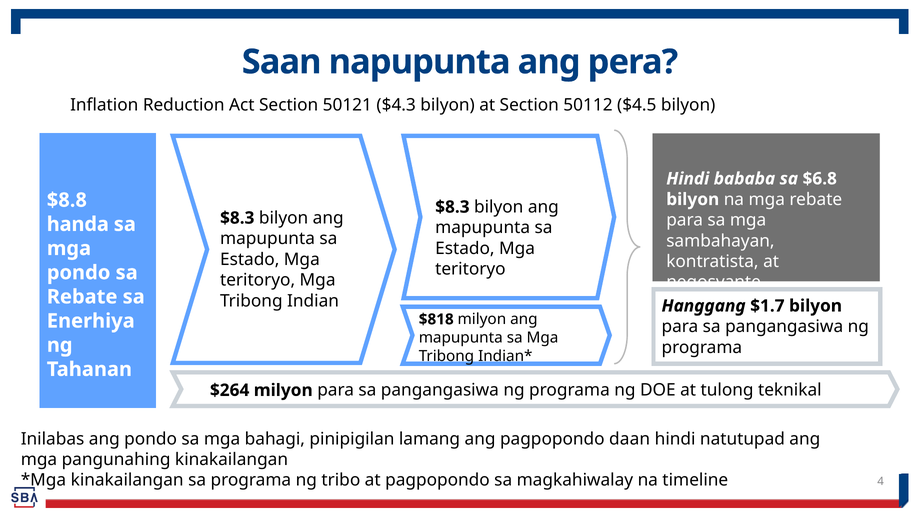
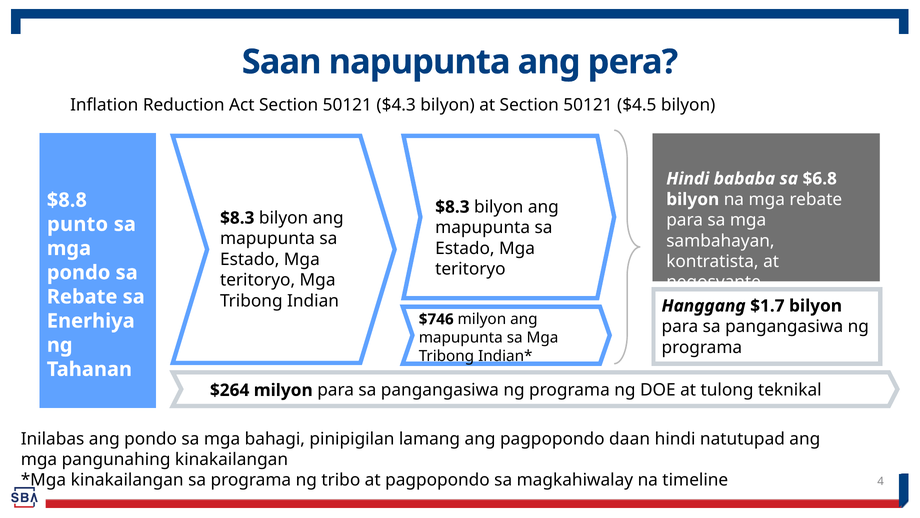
at Section 50112: 50112 -> 50121 (588, 105)
handa: handa -> punto (78, 224)
$818: $818 -> $746 (436, 319)
